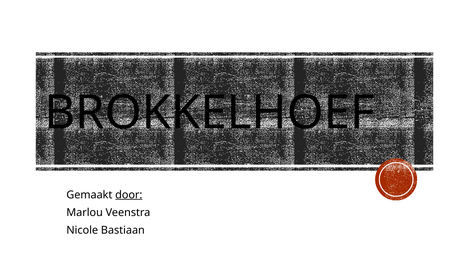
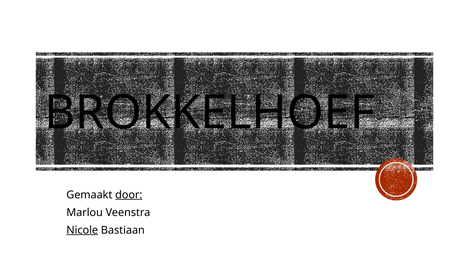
Nicole underline: none -> present (82, 230)
